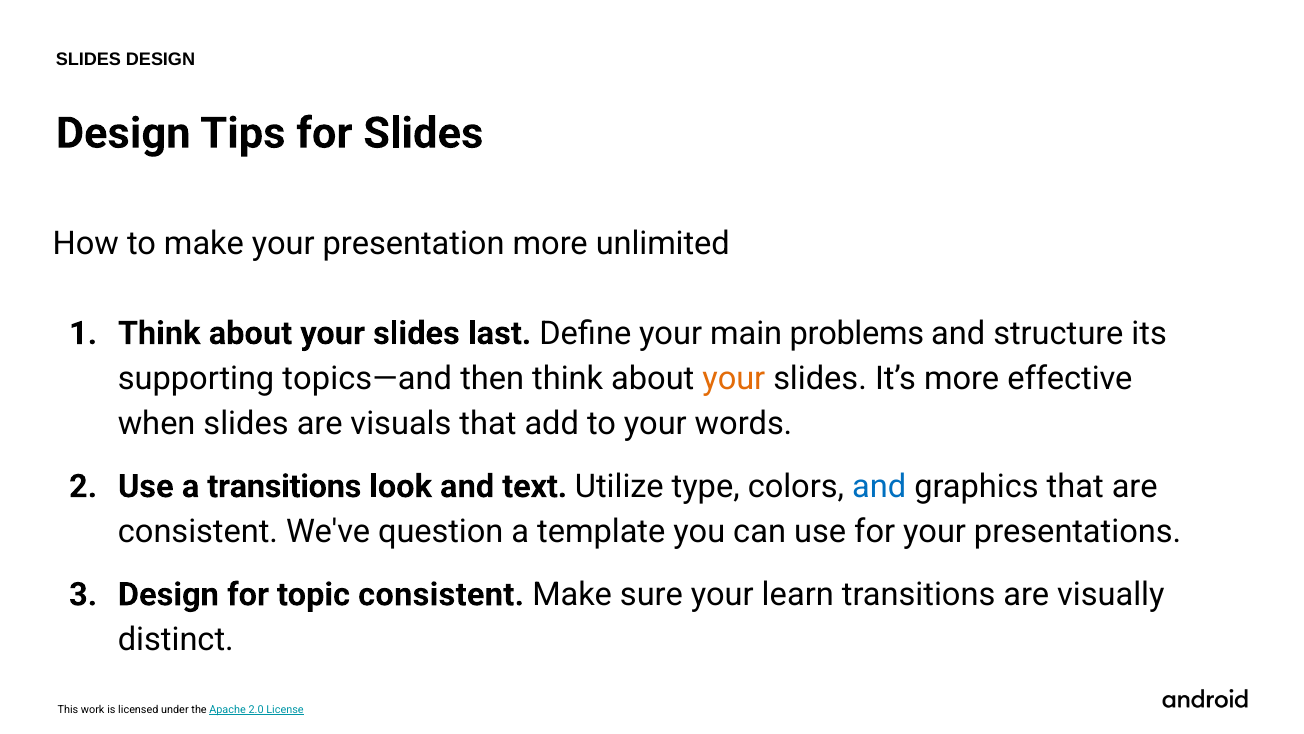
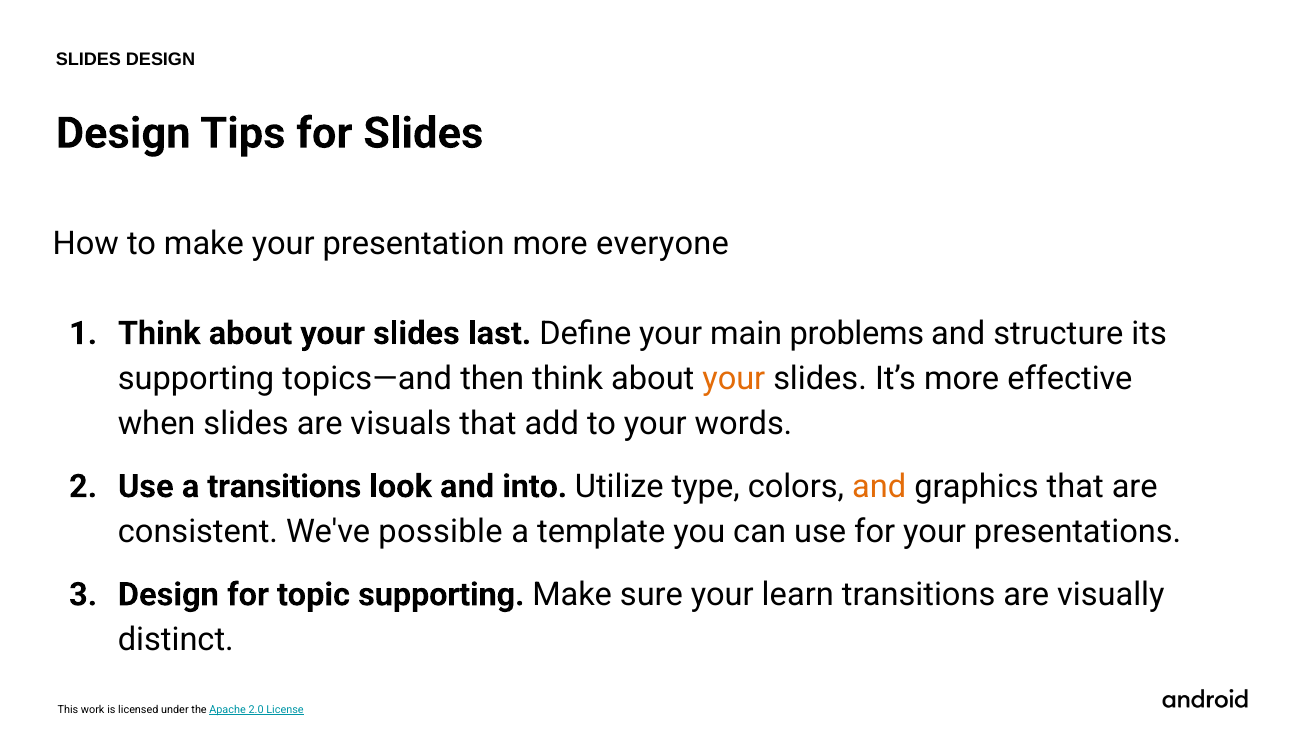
unlimited: unlimited -> everyone (663, 243)
text: text -> into (535, 486)
and colour: blue -> orange (879, 486)
question: question -> possible (441, 531)
topic consistent: consistent -> supporting (441, 594)
